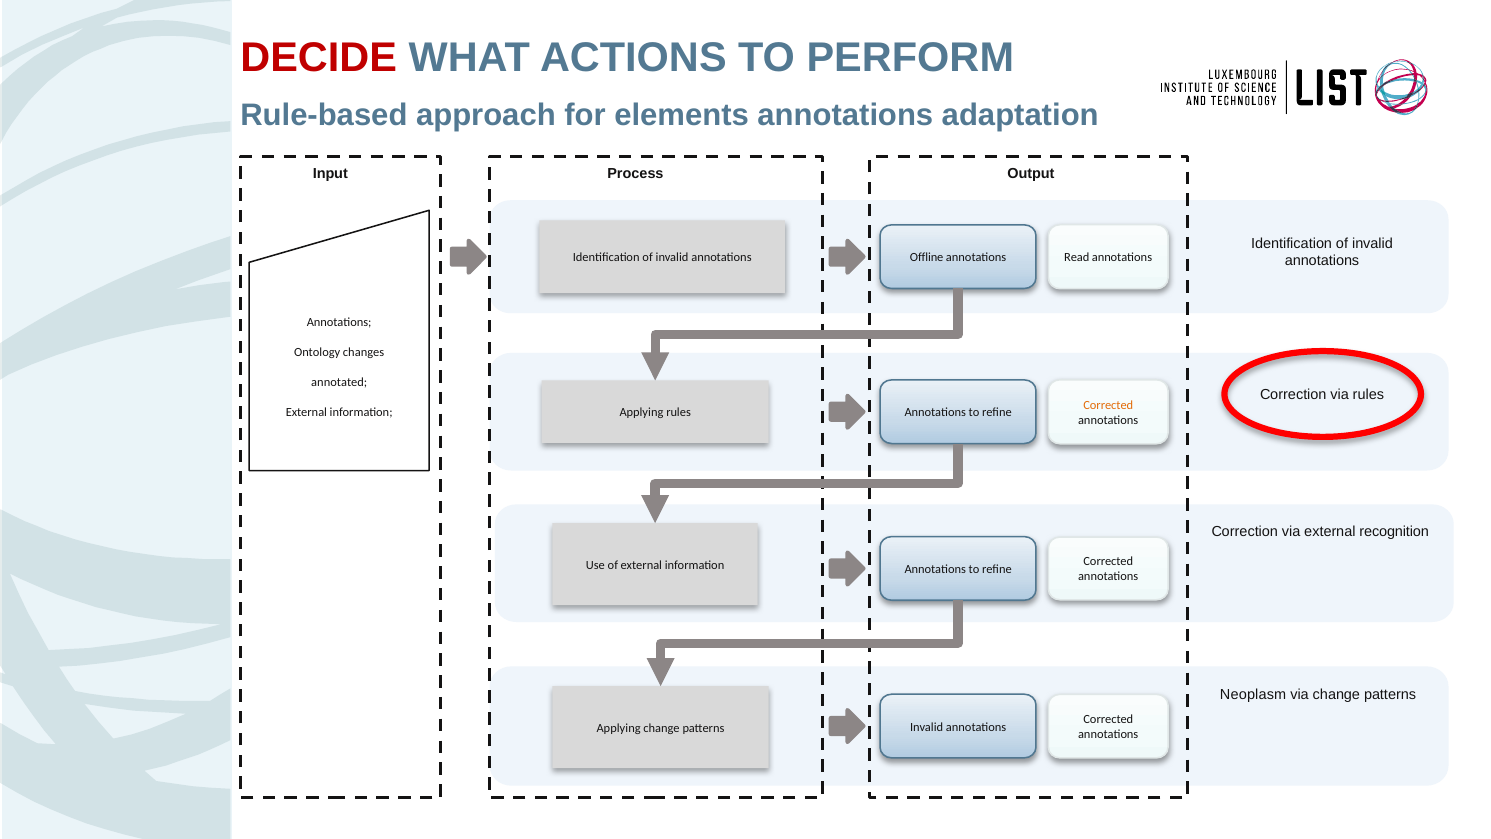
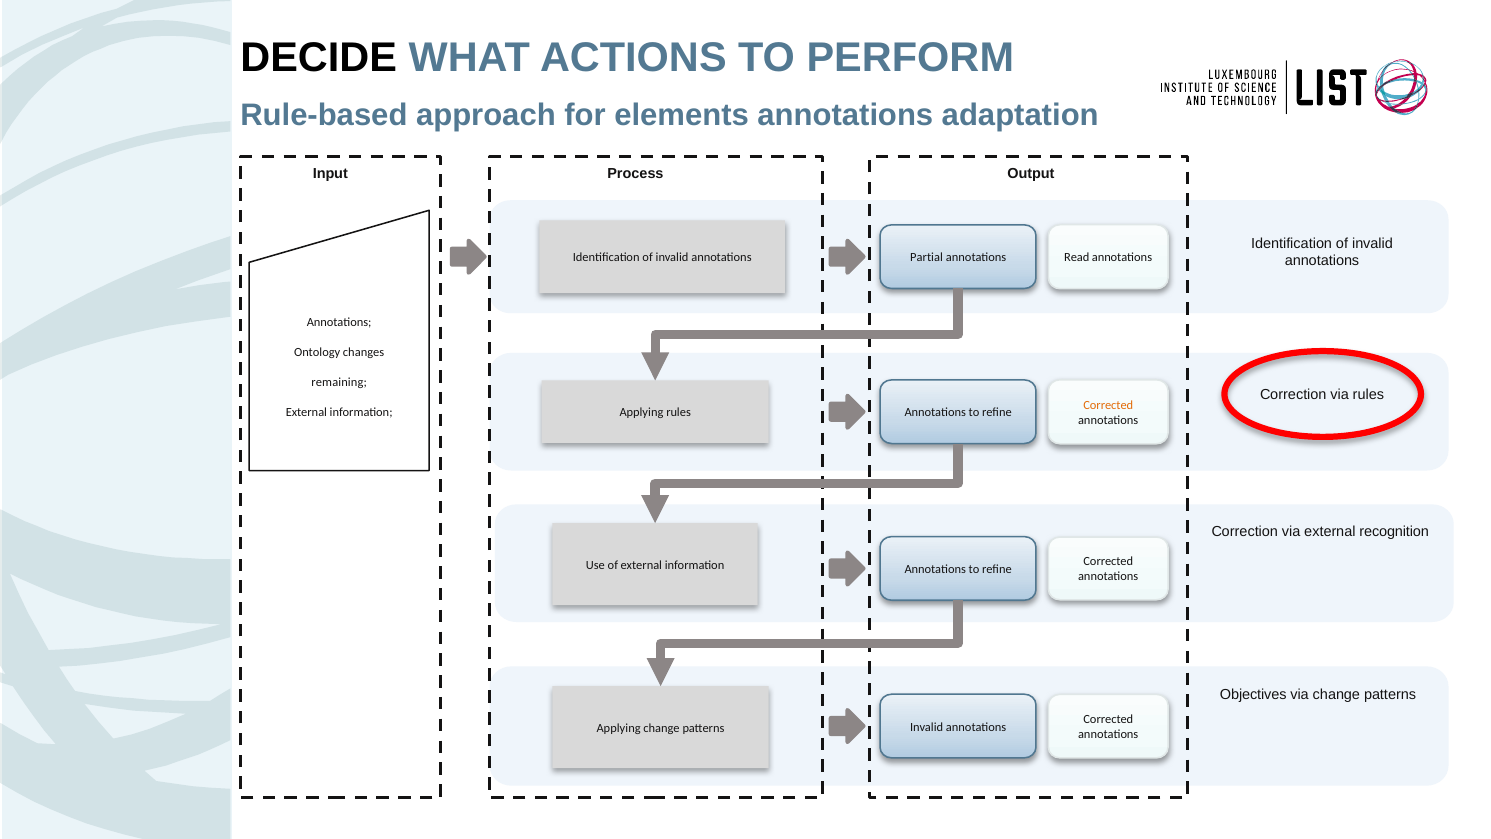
DECIDE colour: red -> black (319, 58)
Offline: Offline -> Partial (927, 258)
annotated: annotated -> remaining (339, 382)
Neoplasm: Neoplasm -> Objectives (1253, 695)
